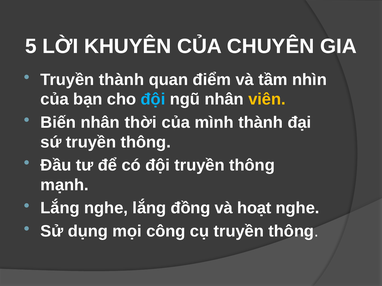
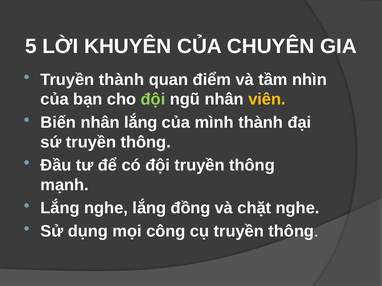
đội colour: light blue -> light green (153, 100)
nhân thời: thời -> lắng (141, 123)
hoạt: hoạt -> chặt (254, 208)
